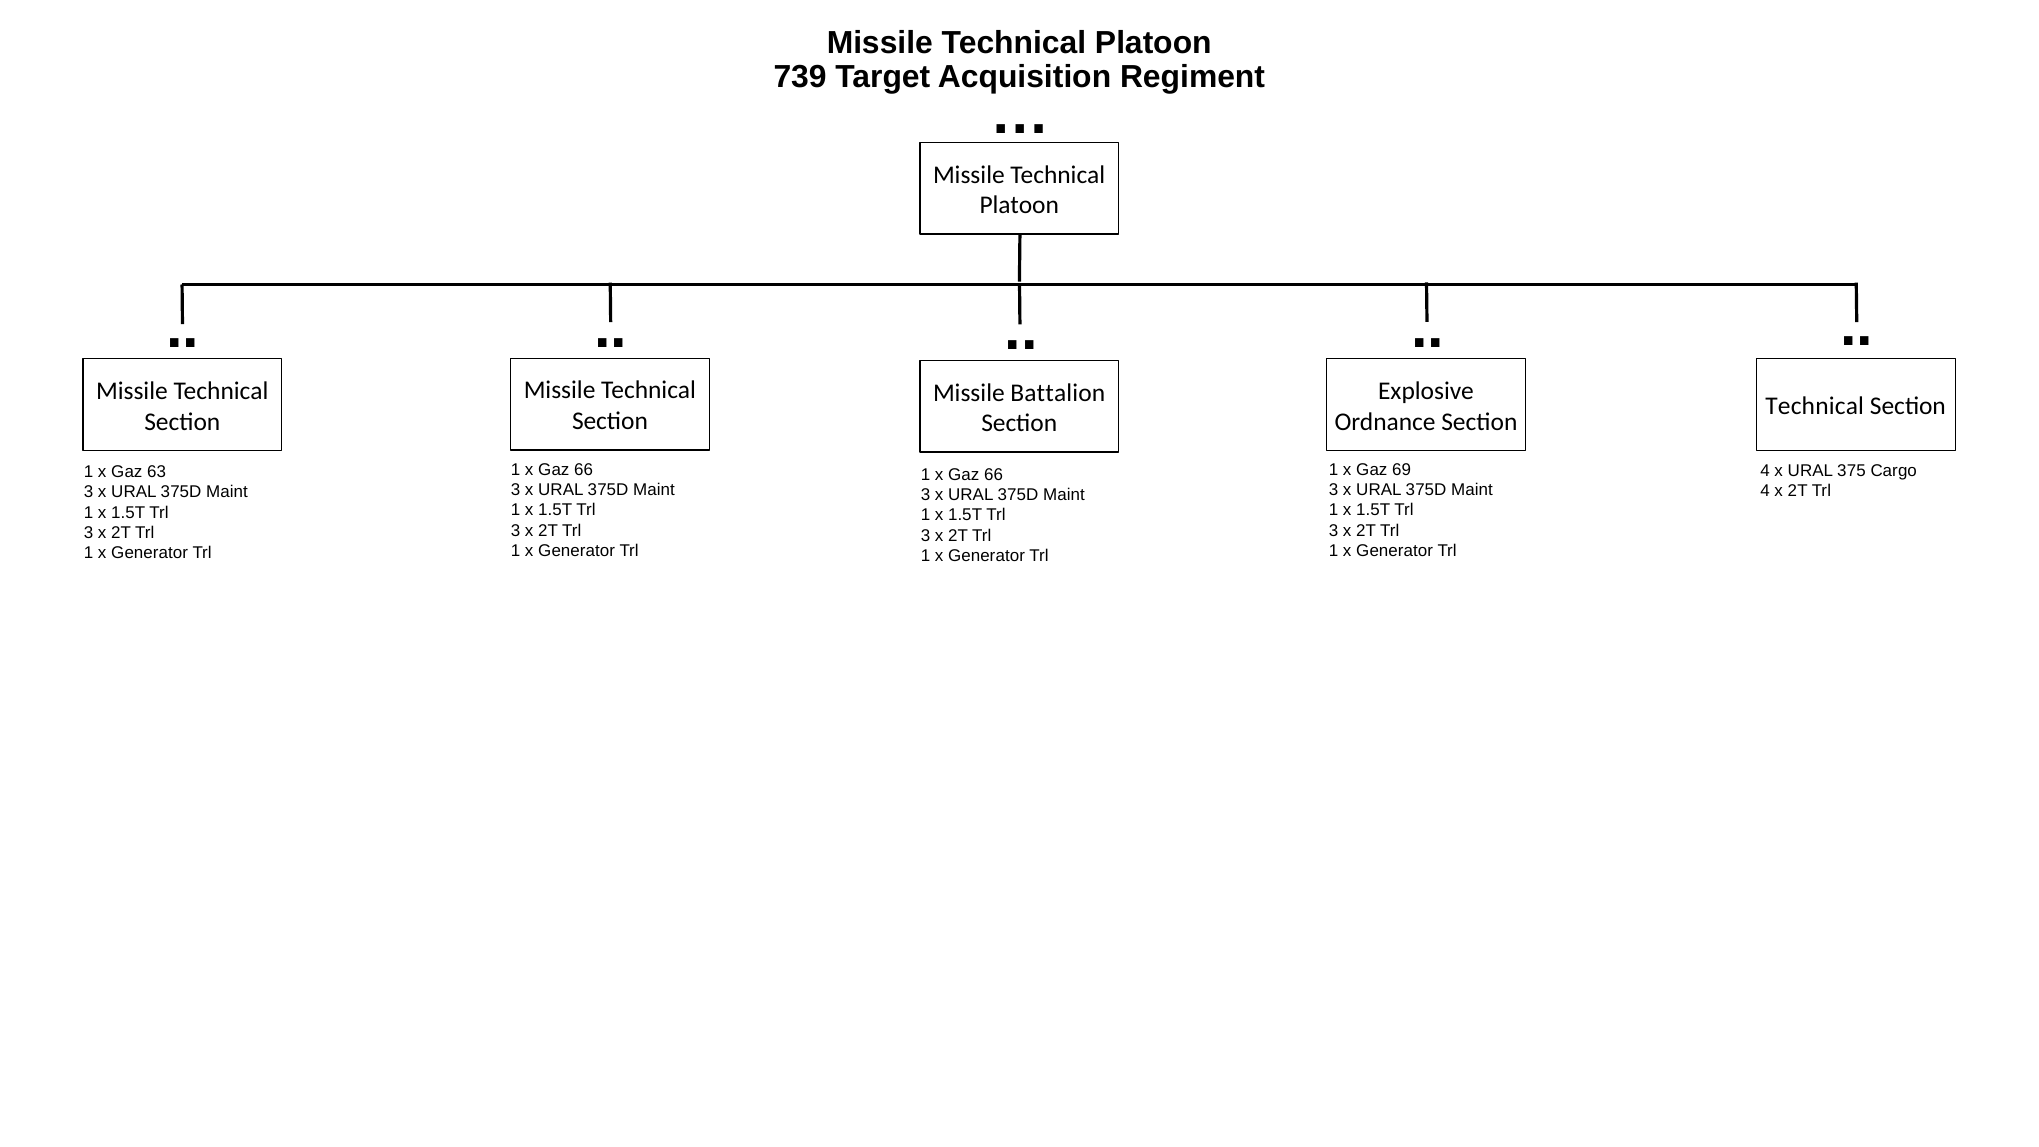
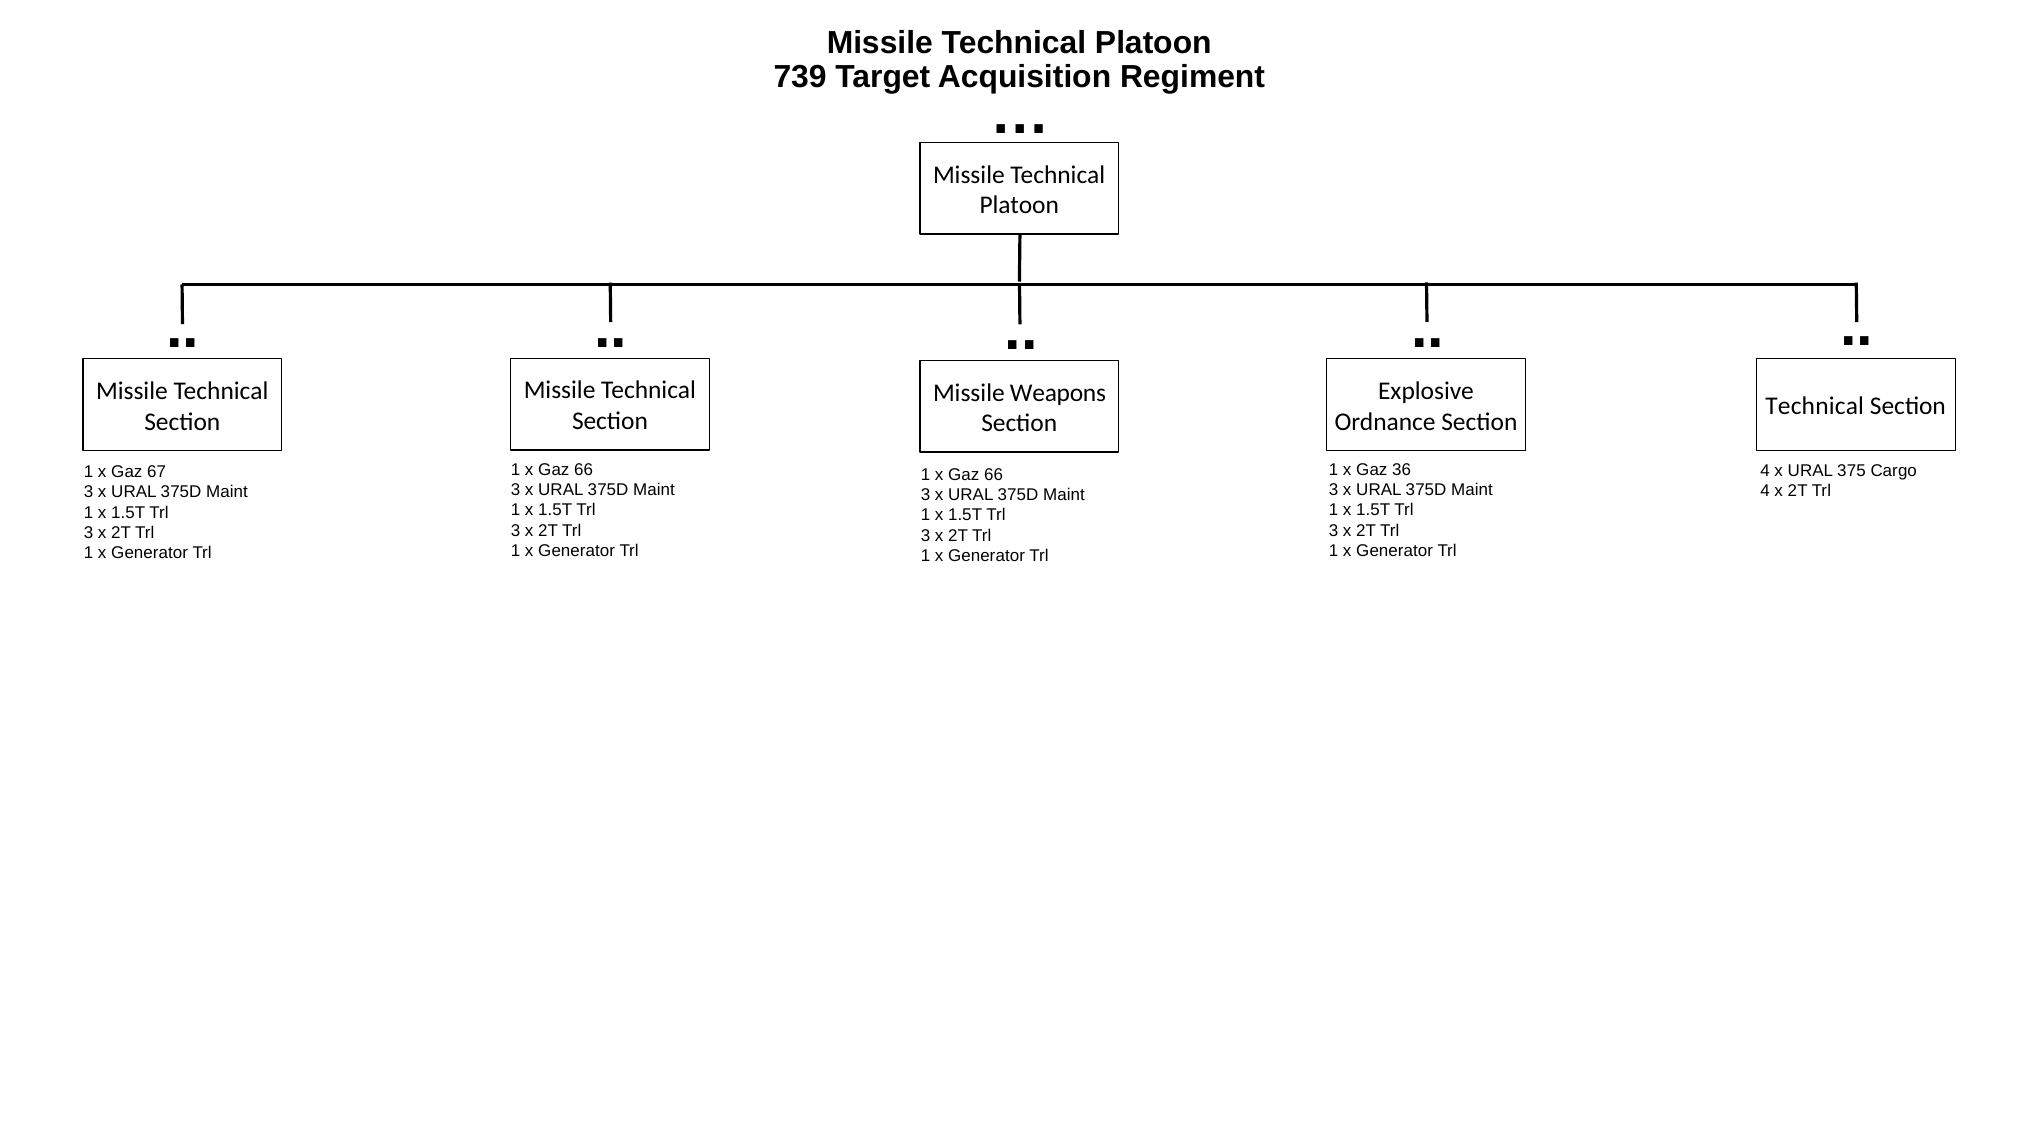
Battalion: Battalion -> Weapons (1058, 393)
69: 69 -> 36 (1402, 470)
63: 63 -> 67 (157, 472)
